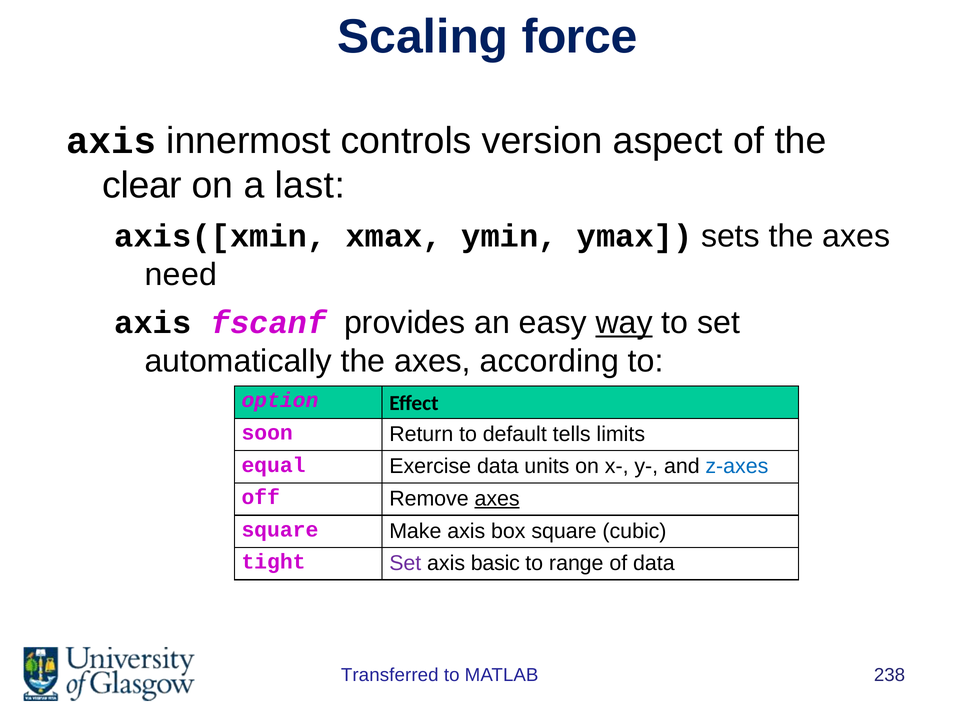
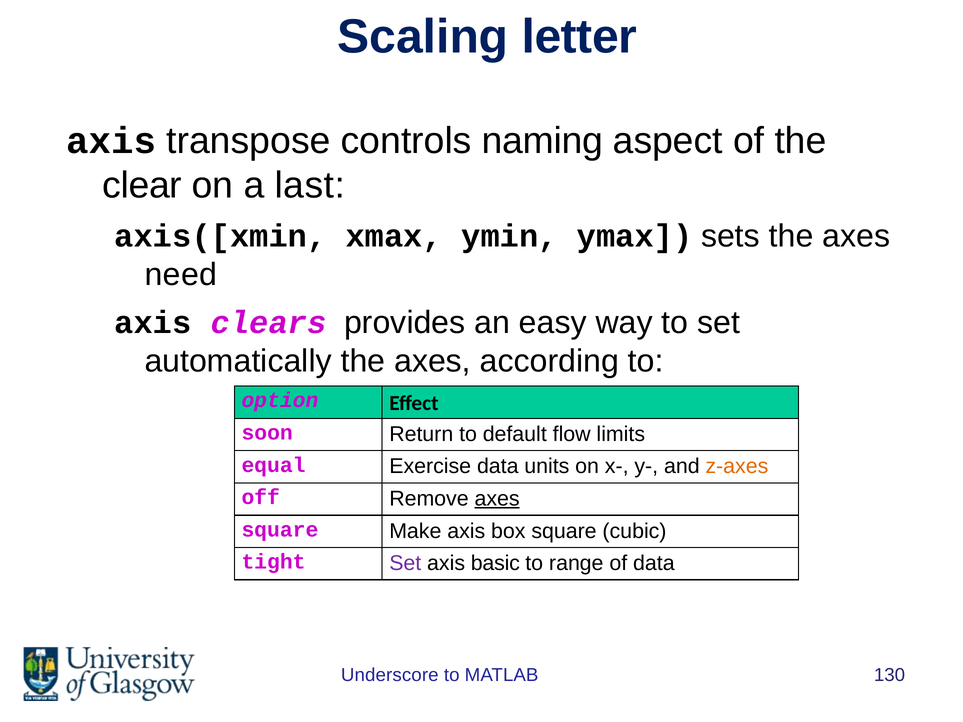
force: force -> letter (579, 37)
innermost: innermost -> transpose (248, 141)
version: version -> naming (542, 141)
fscanf: fscanf -> clears (269, 323)
way underline: present -> none (624, 323)
tells: tells -> flow (572, 434)
z-axes colour: blue -> orange (737, 467)
Transferred: Transferred -> Underscore (390, 675)
238: 238 -> 130 (890, 675)
